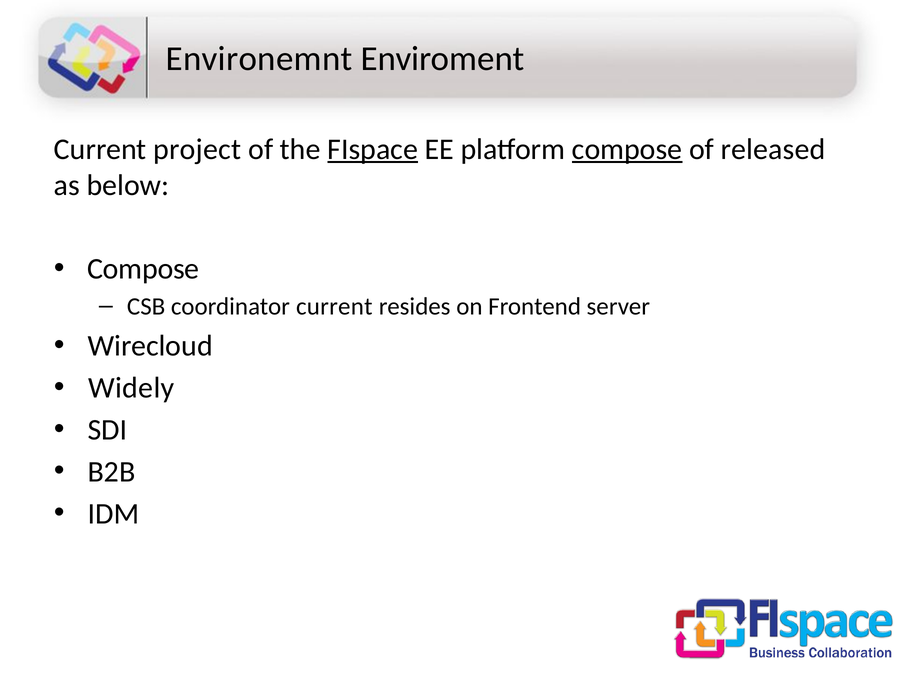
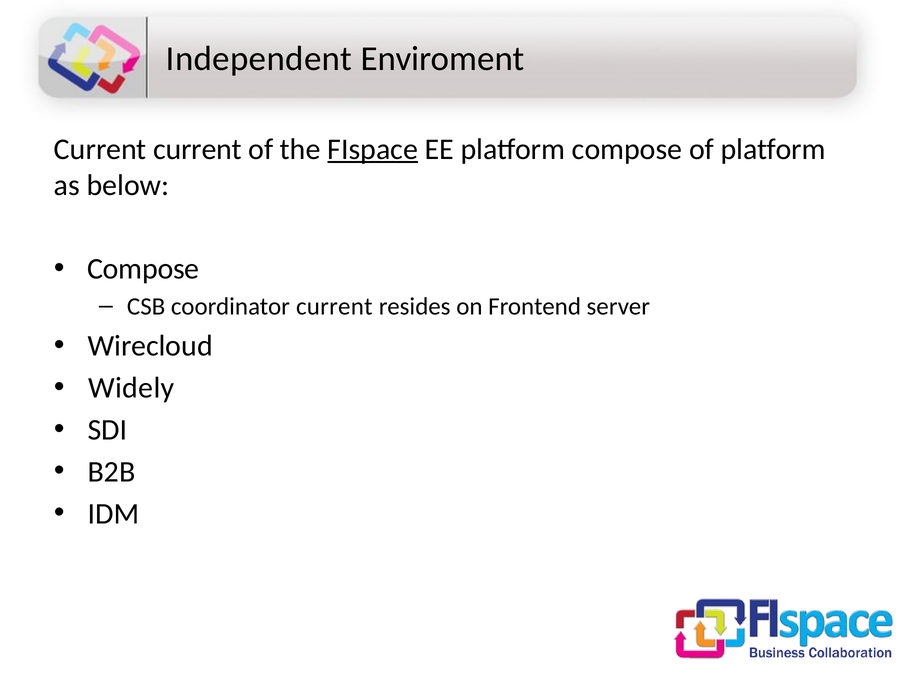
Environemnt: Environemnt -> Independent (259, 59)
Current project: project -> current (197, 149)
compose underline: present -> none (627, 149)
of released: released -> platform (773, 149)
